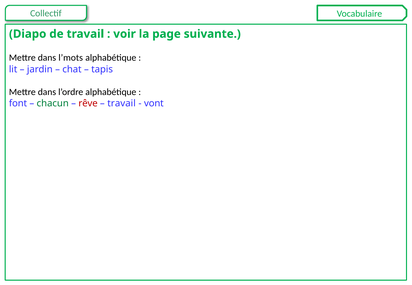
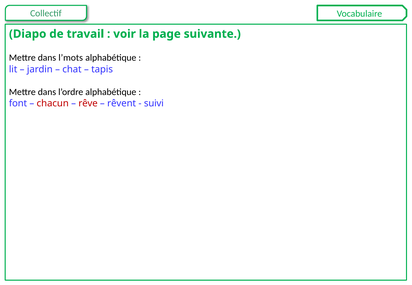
chacun colour: green -> red (53, 104)
travail: travail -> rêvent (122, 104)
vont: vont -> suivi (154, 104)
